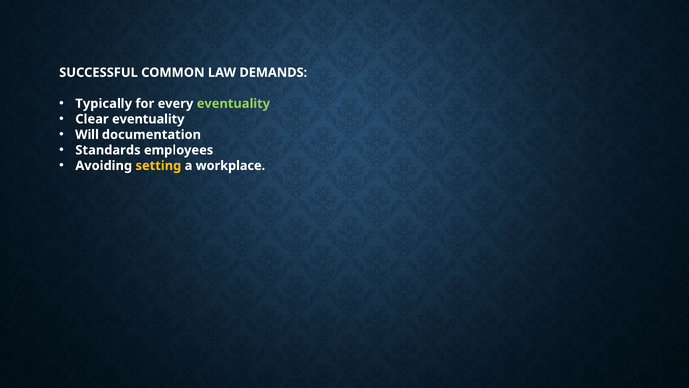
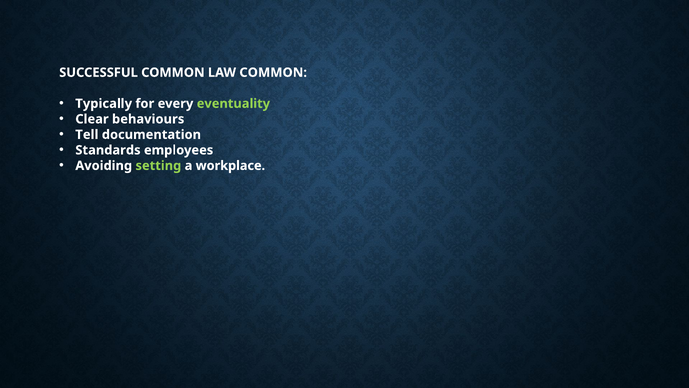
LAW DEMANDS: DEMANDS -> COMMON (273, 72)
Clear eventuality: eventuality -> behaviours (148, 119)
Will: Will -> Tell (87, 134)
setting colour: yellow -> light green (158, 165)
